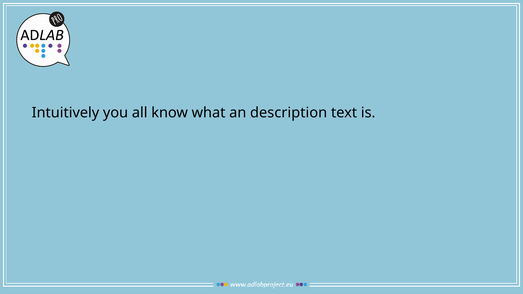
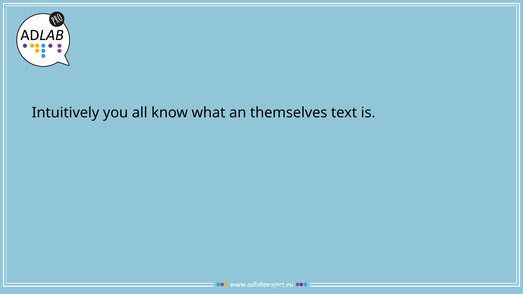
description: description -> themselves (289, 113)
